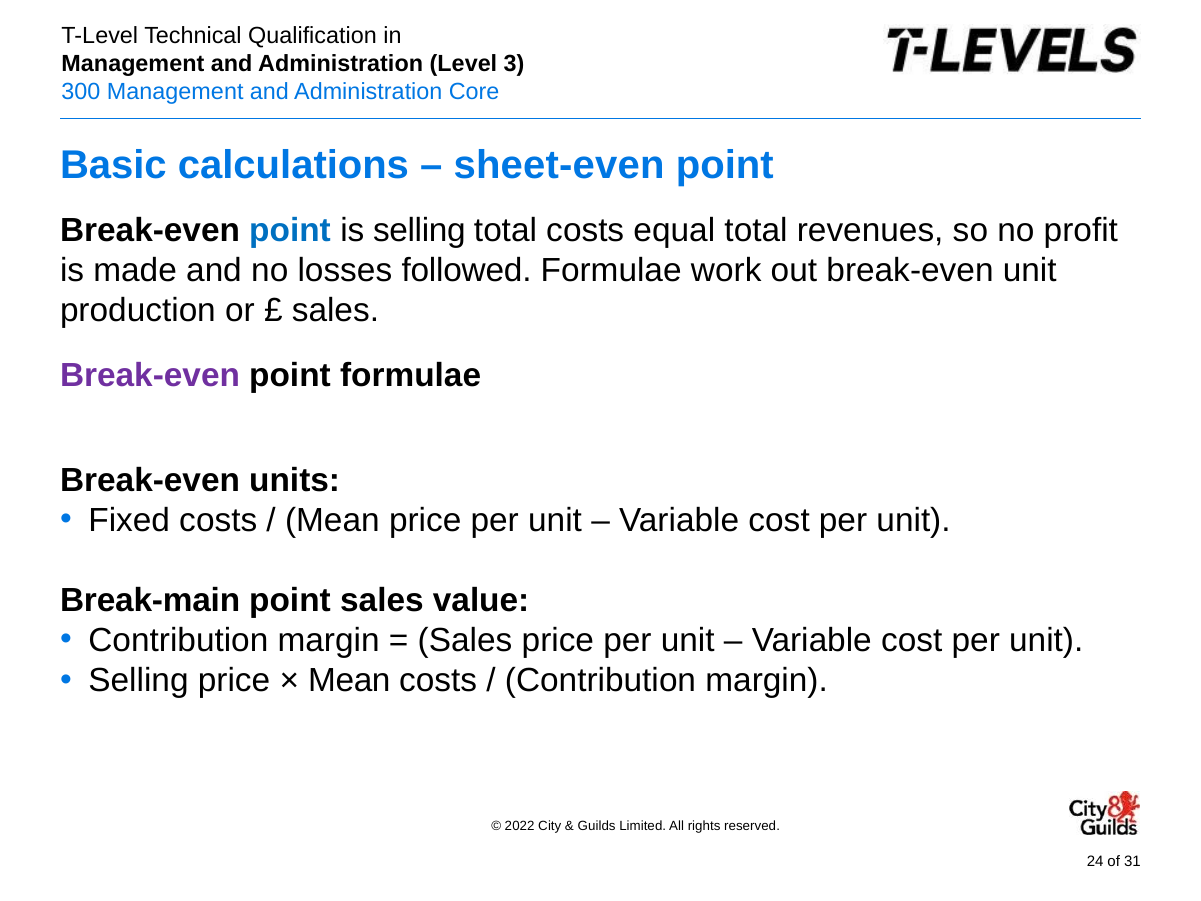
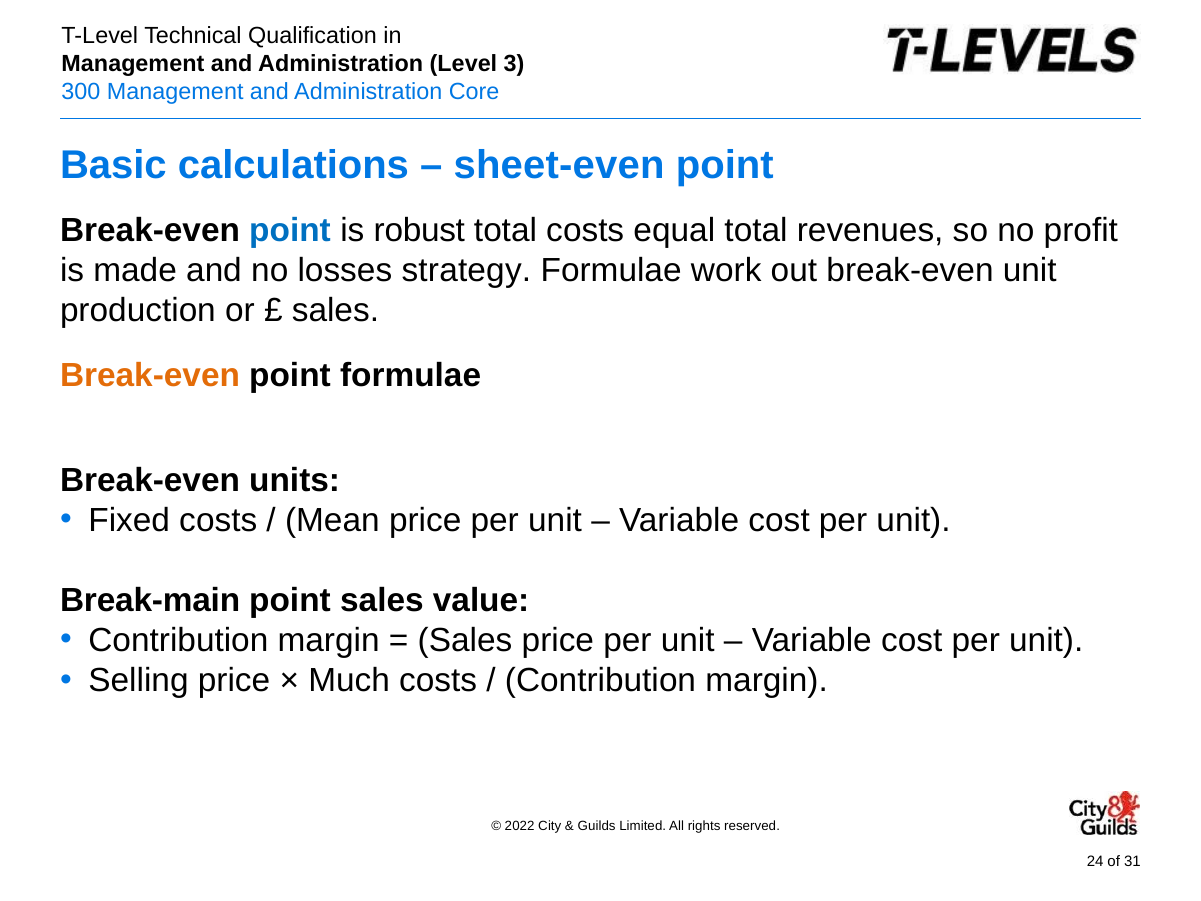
is selling: selling -> robust (419, 230)
followed: followed -> strategy (466, 270)
Break-even colour: purple -> orange (150, 375)
Mean: Mean -> Much (349, 681)
